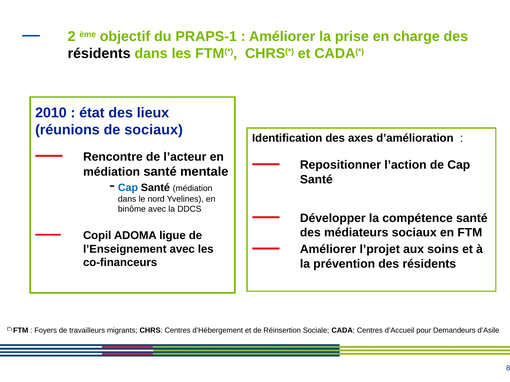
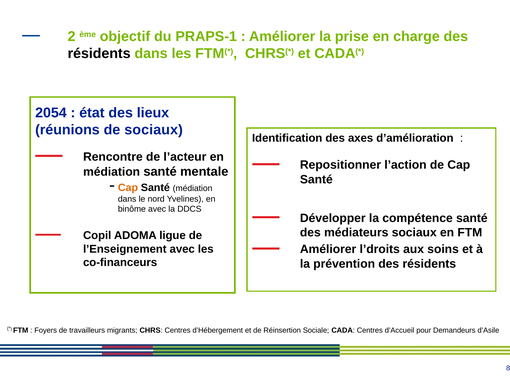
2010: 2010 -> 2054 (51, 113)
Cap colour: blue -> orange (128, 188)
l’projet: l’projet -> l’droits (380, 250)
